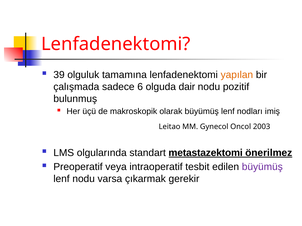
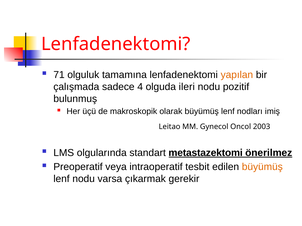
39: 39 -> 71 (59, 75)
6: 6 -> 4 (140, 87)
dair: dair -> ileri (187, 87)
büyümüş colour: purple -> orange (262, 167)
